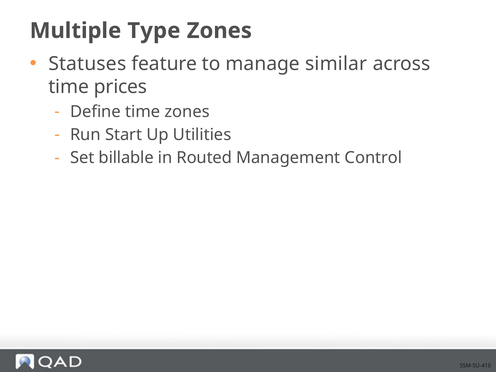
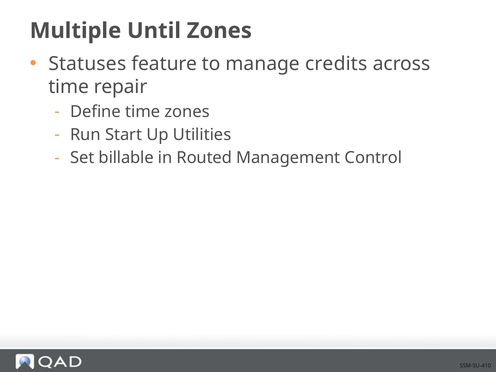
Type: Type -> Until (154, 31)
similar: similar -> credits (336, 64)
prices: prices -> repair (121, 87)
